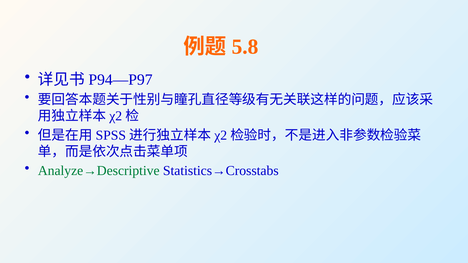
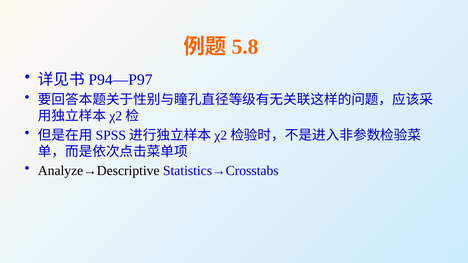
Analyze→Descriptive colour: green -> black (99, 171)
